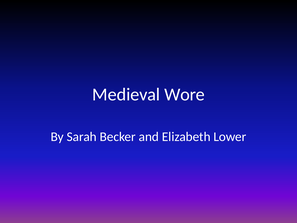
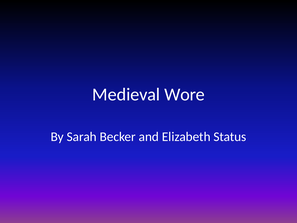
Lower: Lower -> Status (230, 137)
